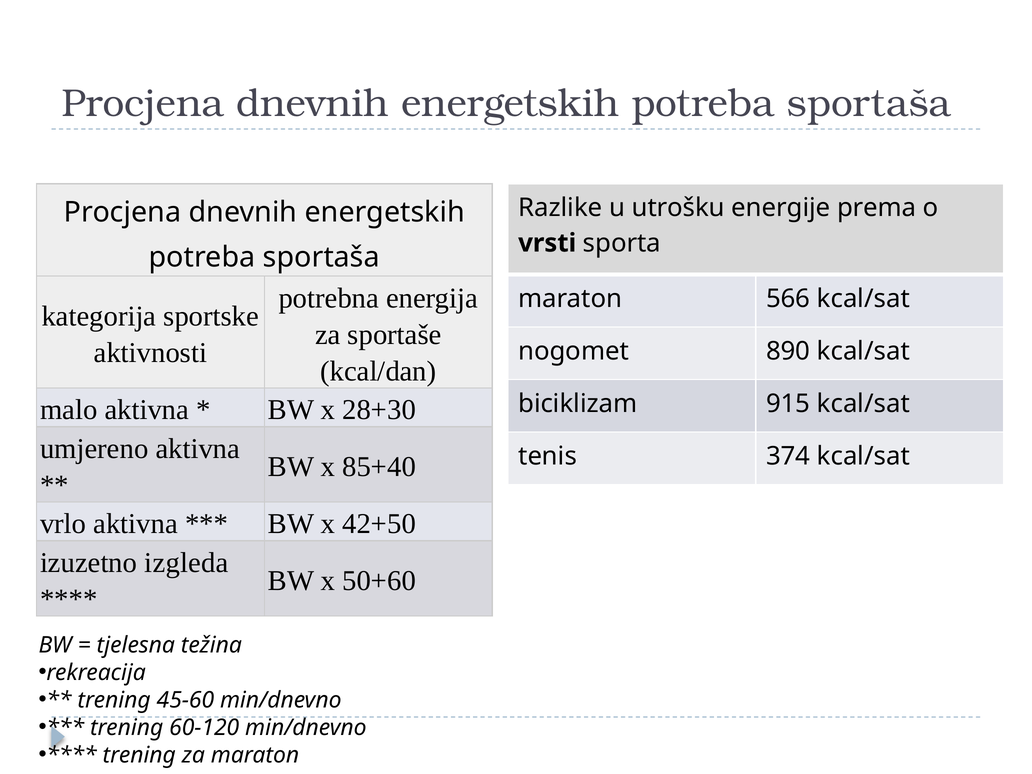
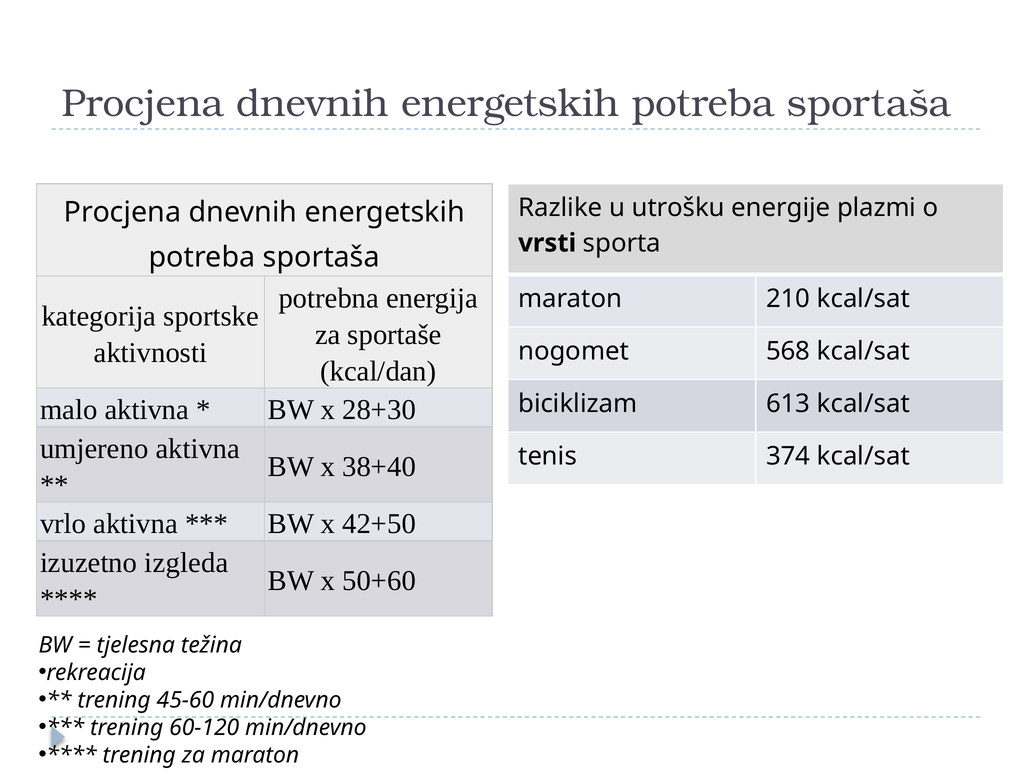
prema: prema -> plazmi (877, 208)
566: 566 -> 210 (788, 299)
890: 890 -> 568 (788, 351)
915: 915 -> 613 (788, 404)
85+40: 85+40 -> 38+40 (379, 467)
